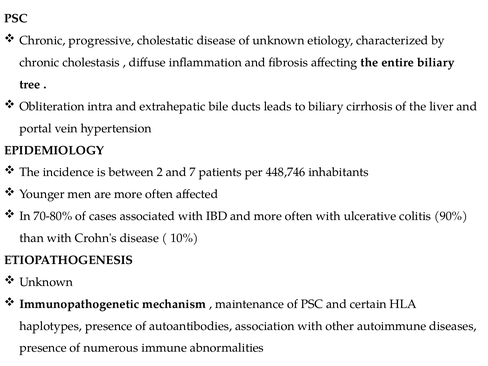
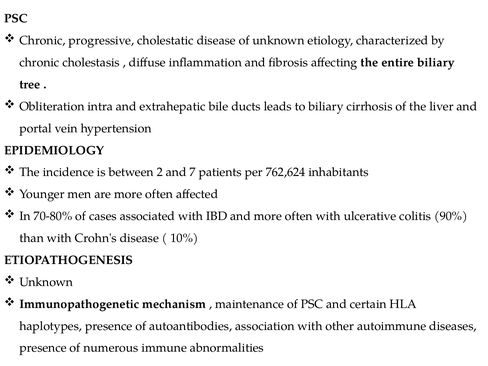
448,746: 448,746 -> 762,624 (286, 172)
